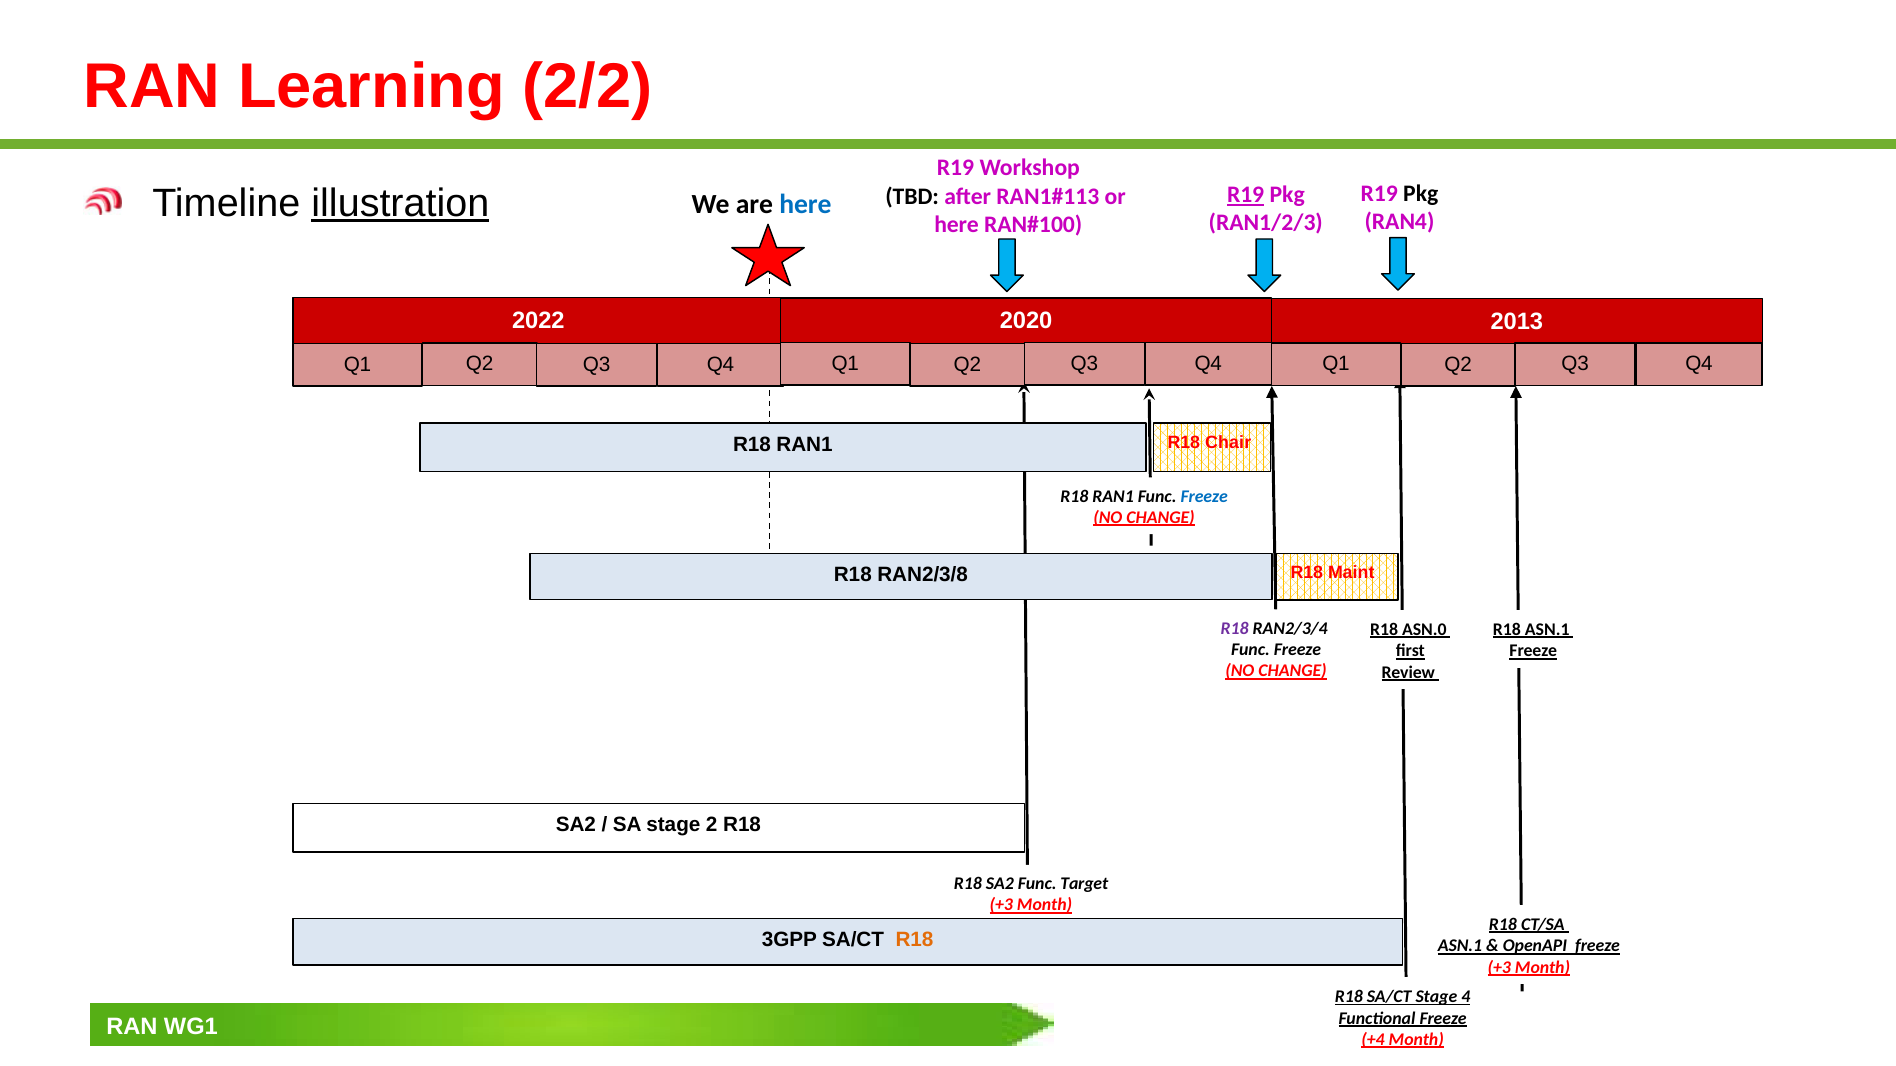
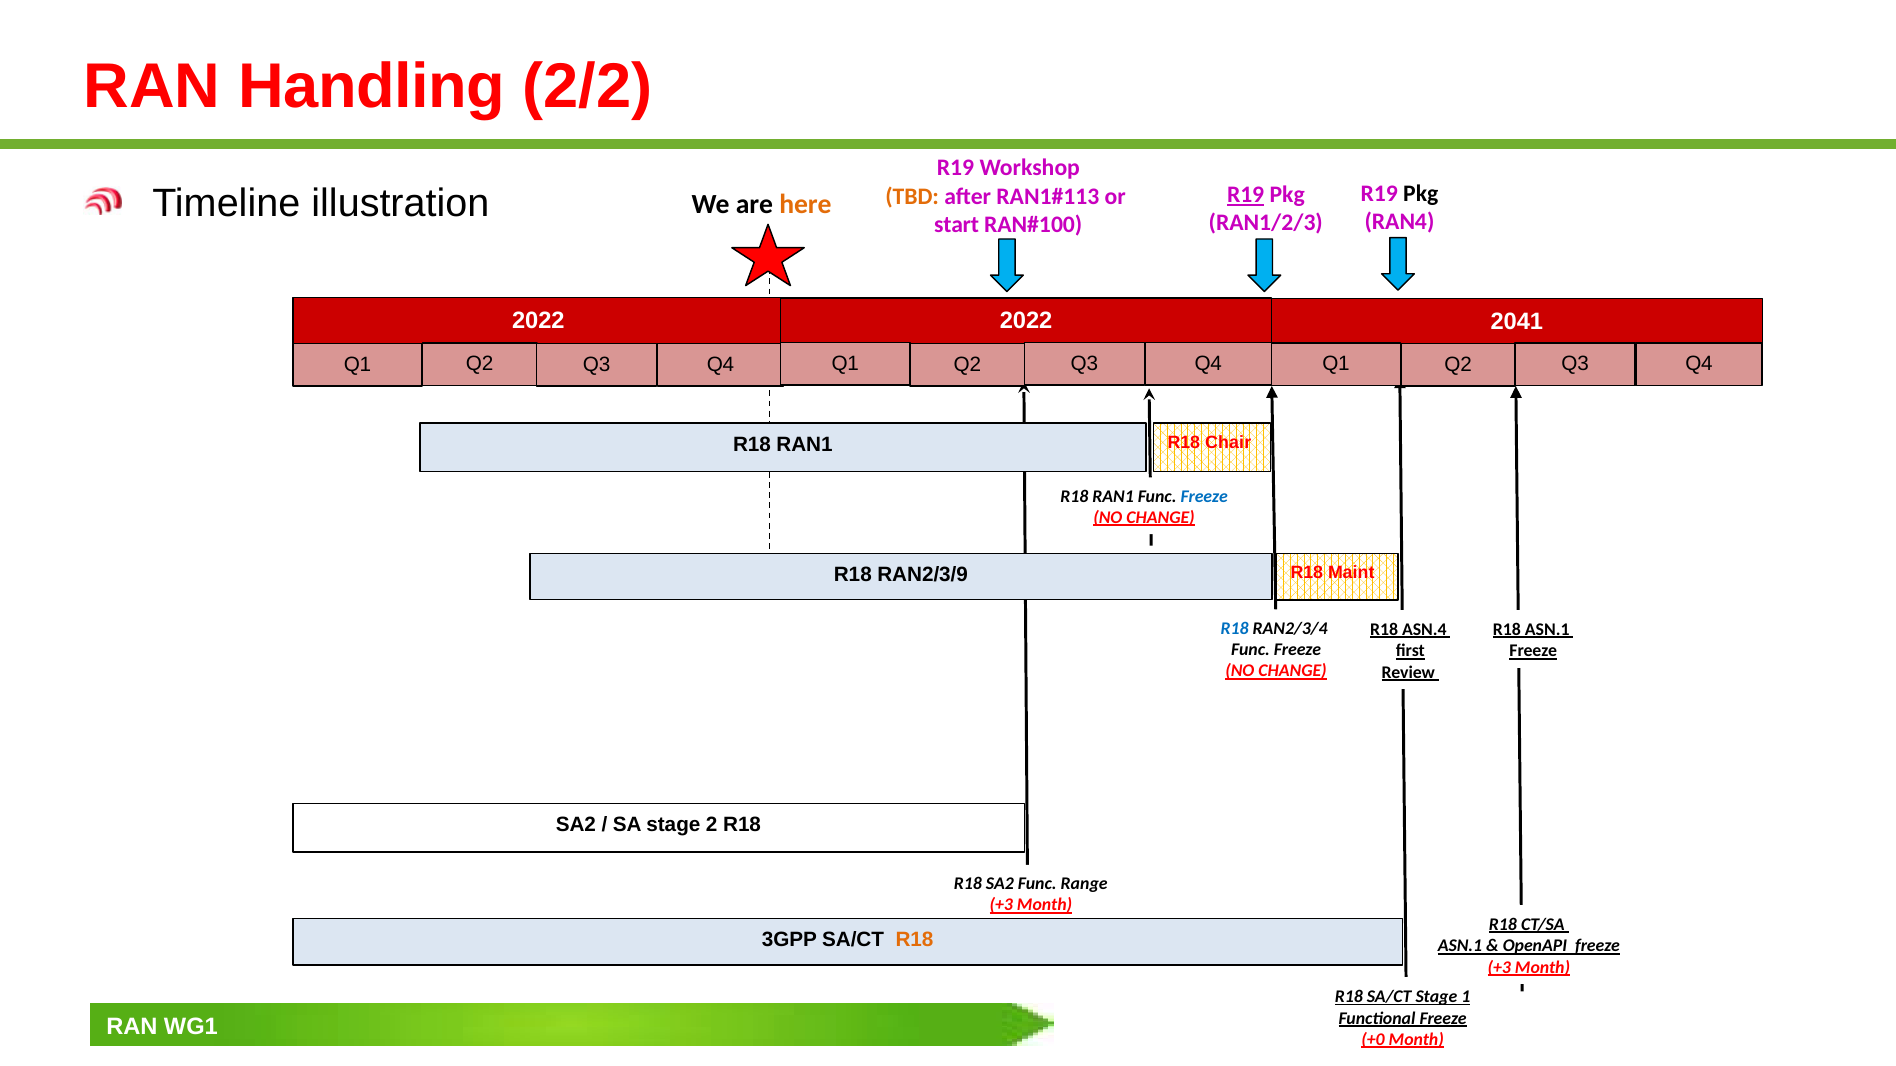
Learning: Learning -> Handling (372, 87)
illustration underline: present -> none (400, 204)
TBD colour: black -> orange (912, 196)
here colour: blue -> orange (805, 204)
here: here -> start (957, 225)
2020: 2020 -> 2022 (1026, 321)
2013: 2013 -> 2041 (1517, 321)
RAN2/3/8: RAN2/3/8 -> RAN2/3/9 (923, 575)
R18 colour: purple -> blue (1235, 629)
ASN.0: ASN.0 -> ASN.4 (1424, 630)
Target: Target -> Range (1084, 884)
4: 4 -> 1 (1466, 997)
+4: +4 -> +0 (1373, 1040)
